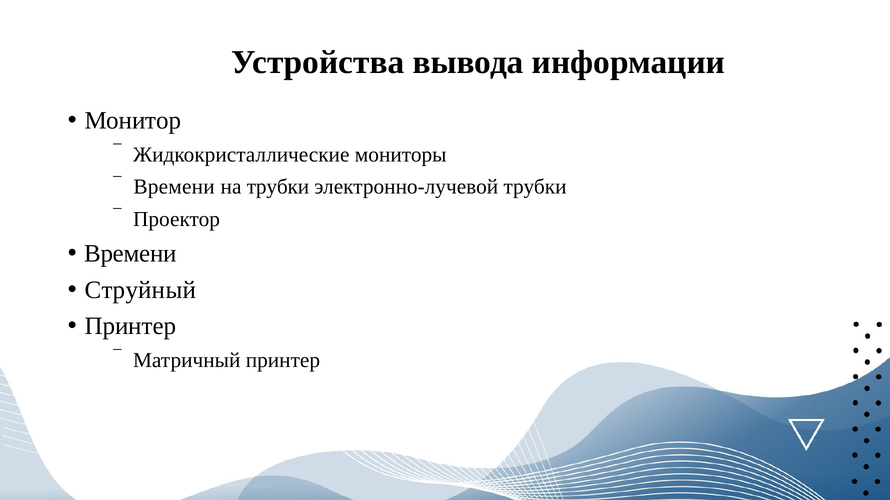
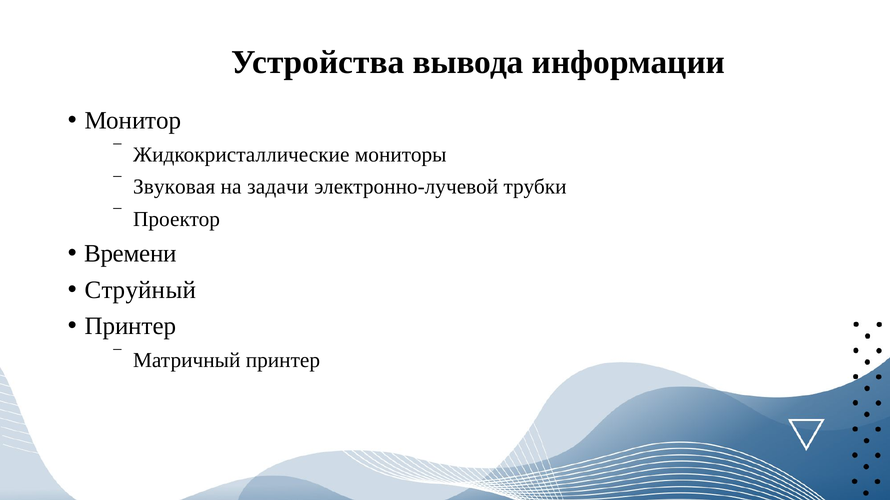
Времени: Времени -> Звуковая (174, 187)
на трубки: трубки -> задачи (278, 187)
